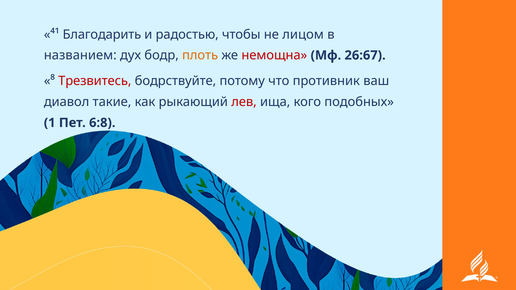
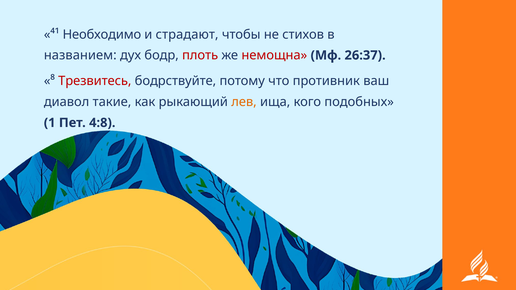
Благодарить: Благодарить -> Необходимо (102, 34)
радостью: радостью -> страдают (187, 34)
лицом: лицом -> стихов (303, 34)
плоть colour: orange -> red (200, 55)
26:67: 26:67 -> 26:37 (365, 55)
лев colour: red -> orange (244, 102)
6:8: 6:8 -> 4:8 (102, 123)
